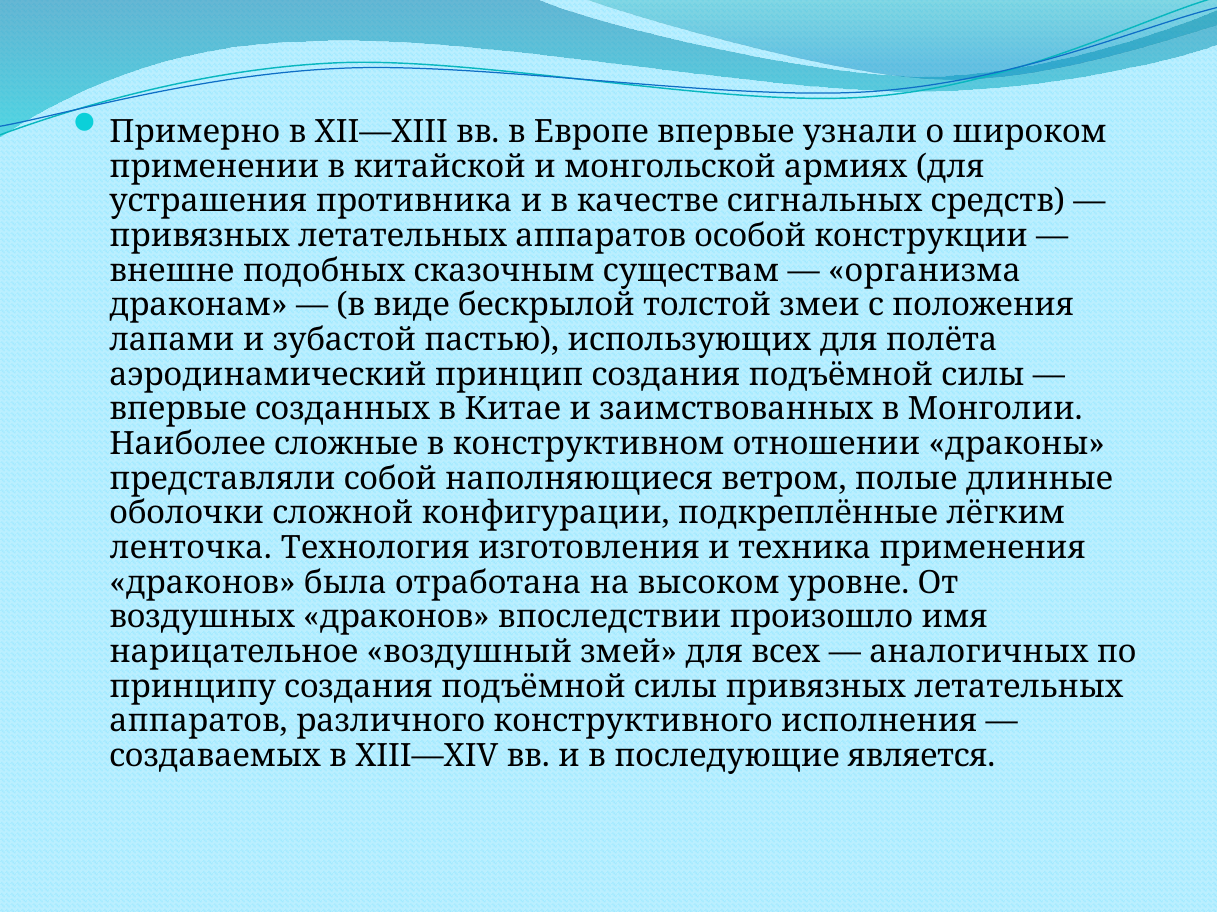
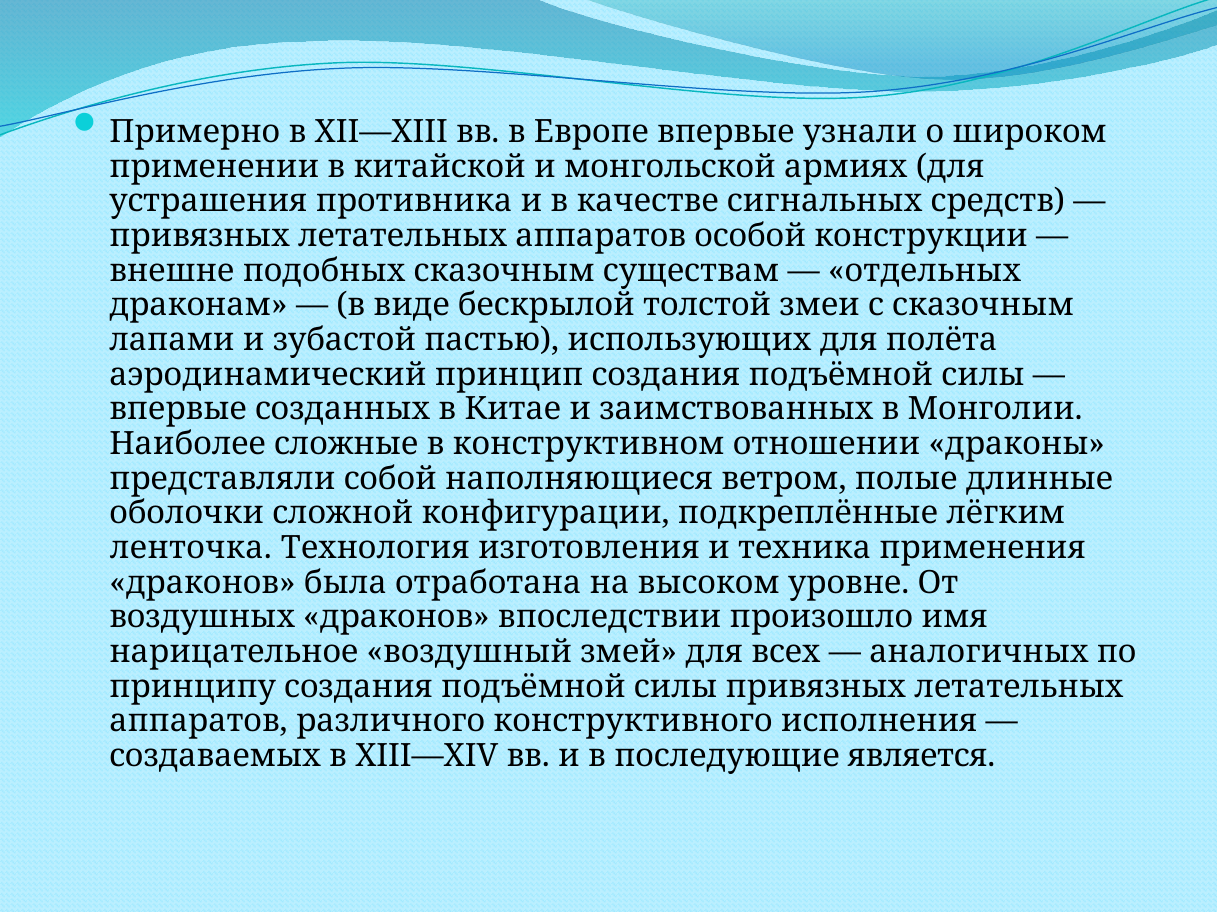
организма: организма -> отдельных (925, 271)
с положения: положения -> сказочным (983, 306)
